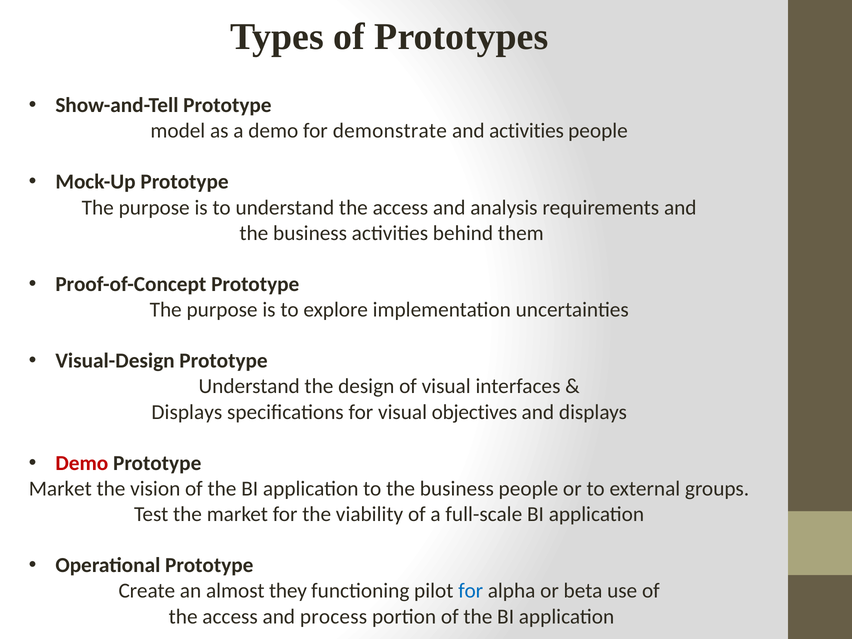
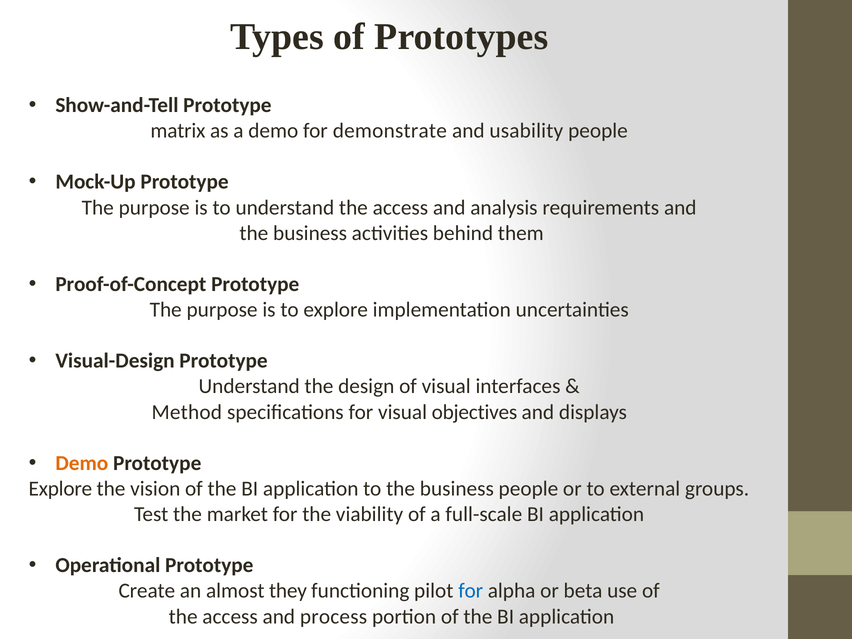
model: model -> matrix (178, 131)
and activities: activities -> usability (526, 131)
Displays: Displays -> Method (187, 412)
Demo colour: red -> orange (82, 463)
Market: Market -> Explore (60, 489)
